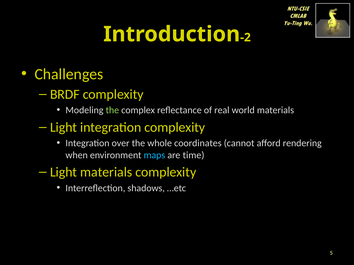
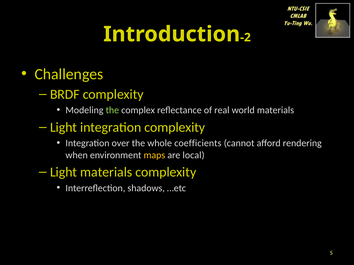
coordinates: coordinates -> coefficients (198, 144)
maps colour: light blue -> yellow (154, 155)
time: time -> local (194, 155)
